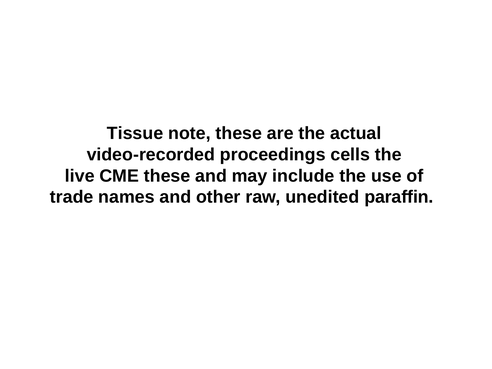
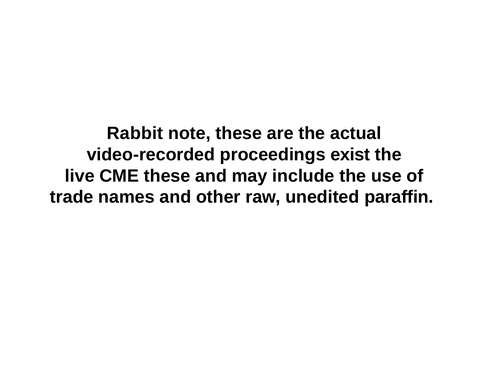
Tissue: Tissue -> Rabbit (135, 133)
cells: cells -> exist (350, 155)
